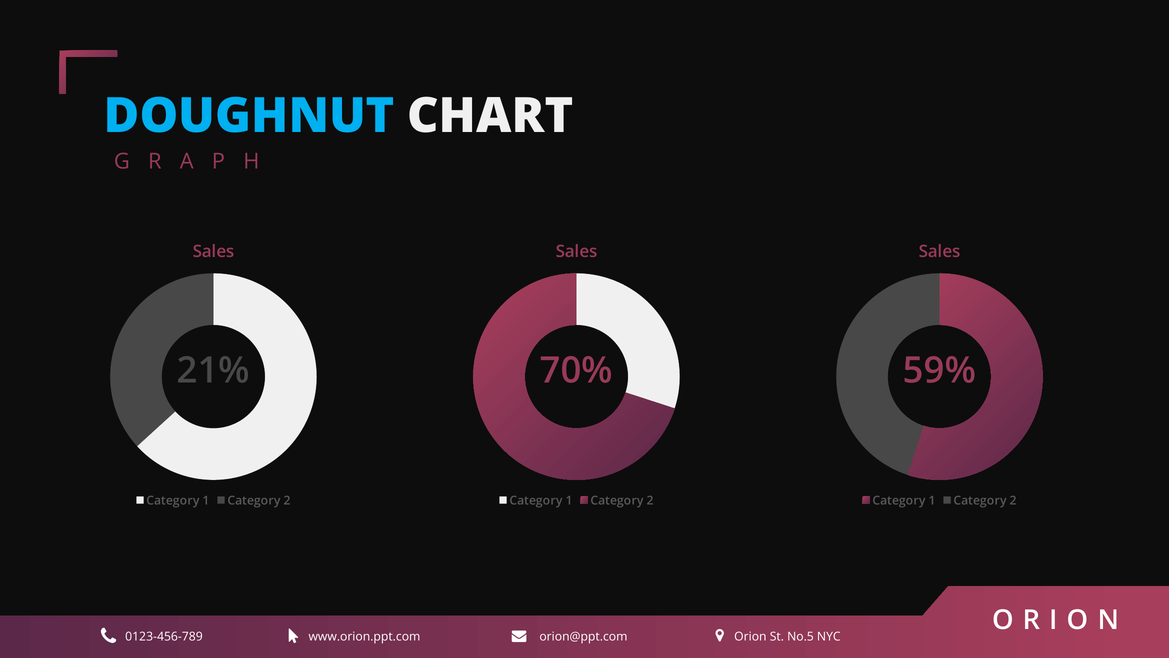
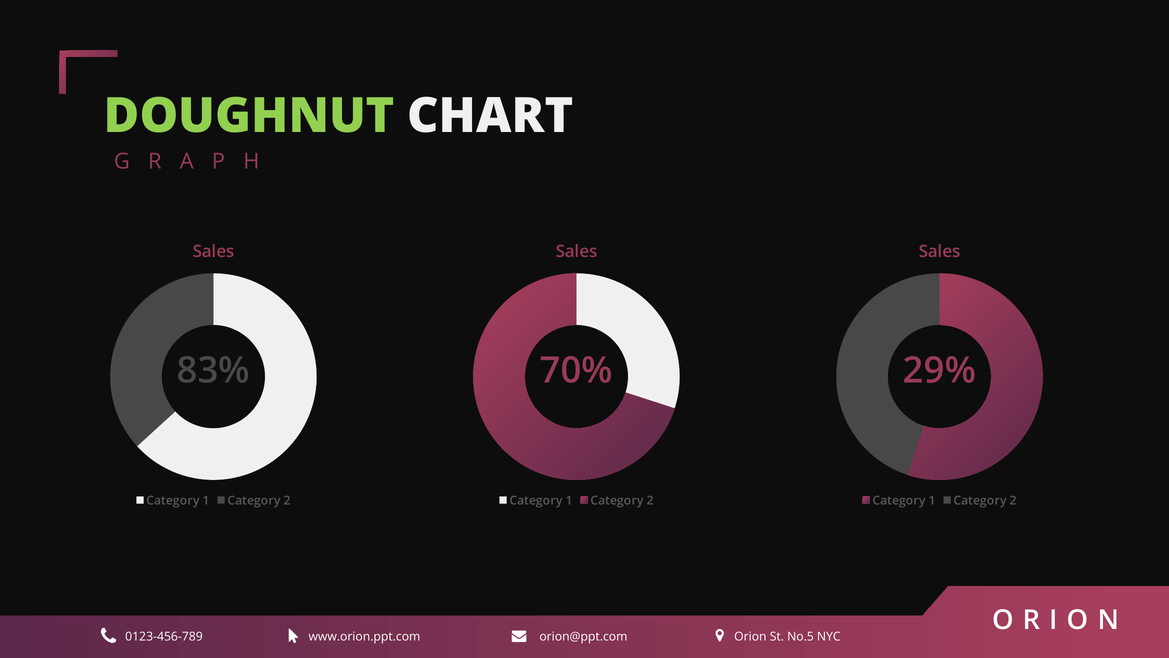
DOUGHNUT colour: light blue -> light green (249, 116)
21%: 21% -> 83% (213, 370)
59%: 59% -> 29% (939, 370)
